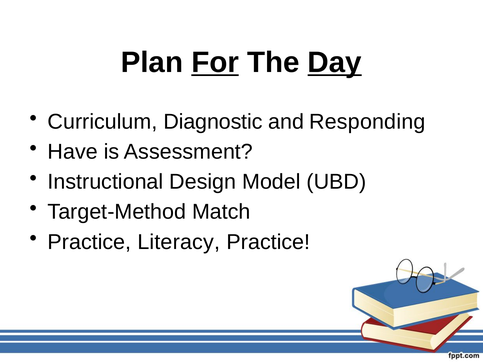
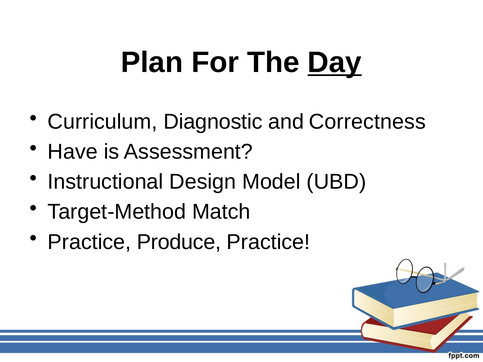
For underline: present -> none (215, 62)
Responding: Responding -> Correctness (367, 122)
Literacy: Literacy -> Produce (179, 242)
